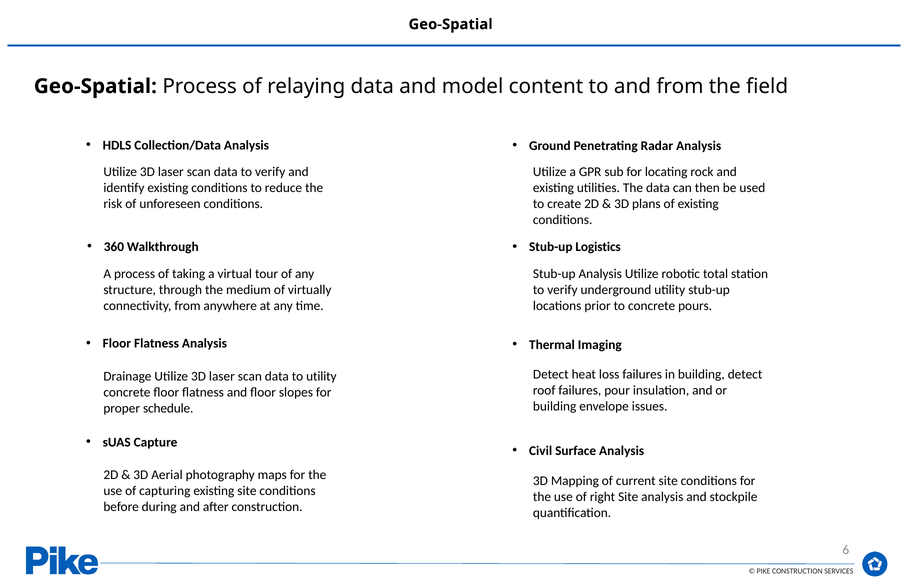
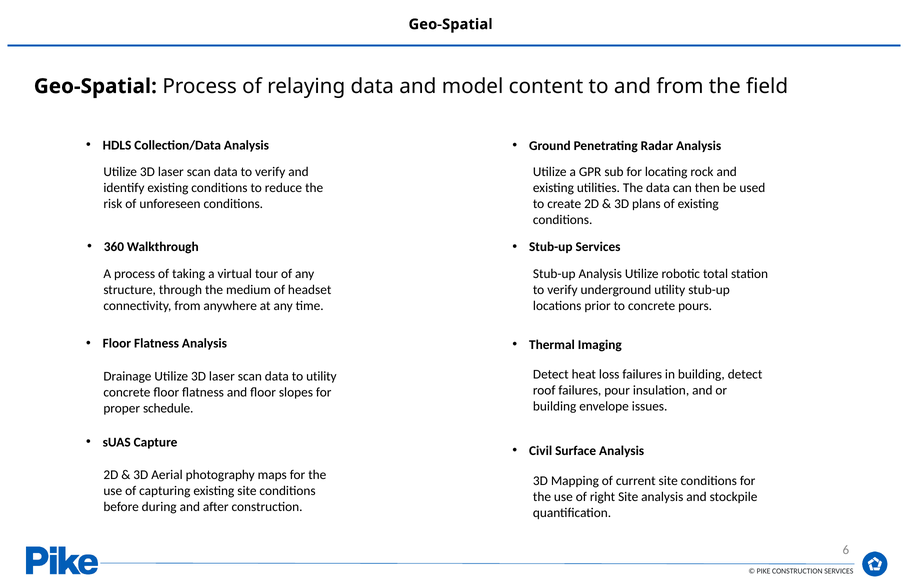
Stub-up Logistics: Logistics -> Services (598, 247)
virtually: virtually -> headset (310, 290)
